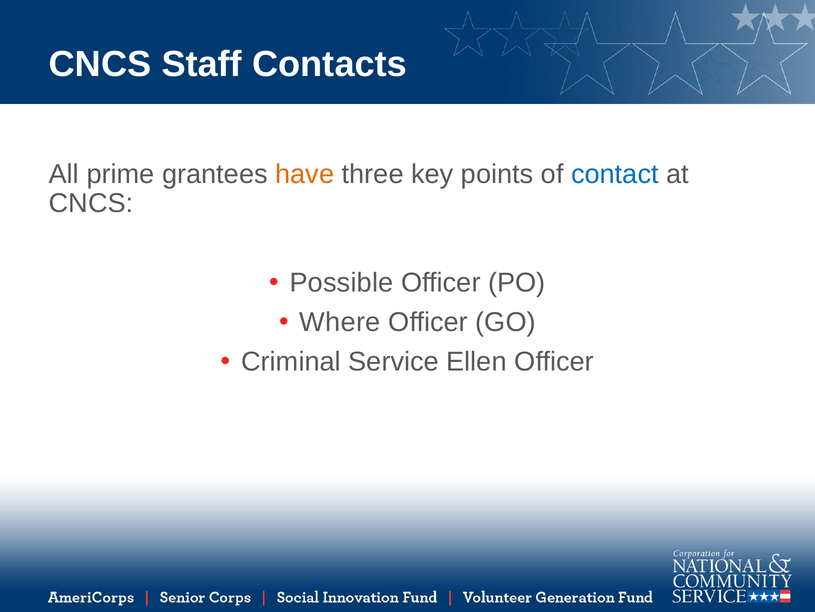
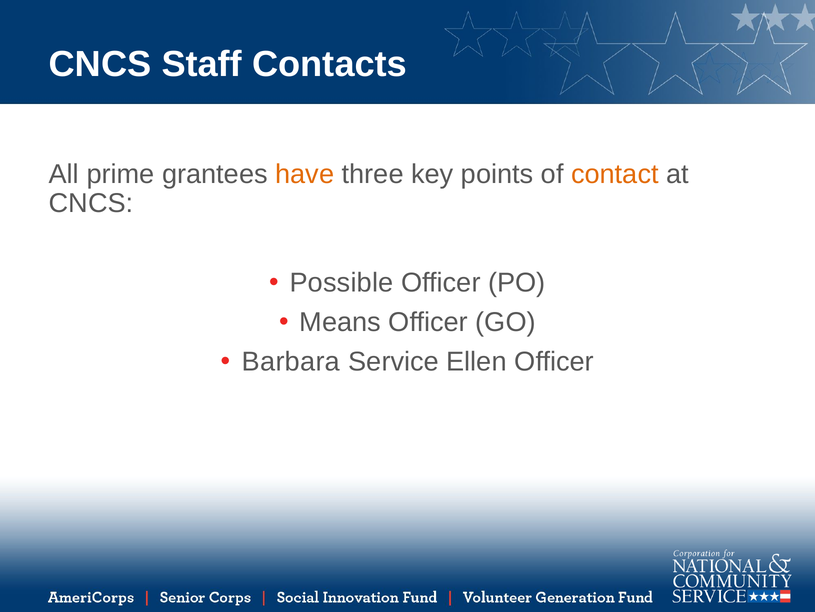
contact colour: blue -> orange (615, 174)
Where: Where -> Means (340, 322)
Criminal: Criminal -> Barbara (291, 361)
